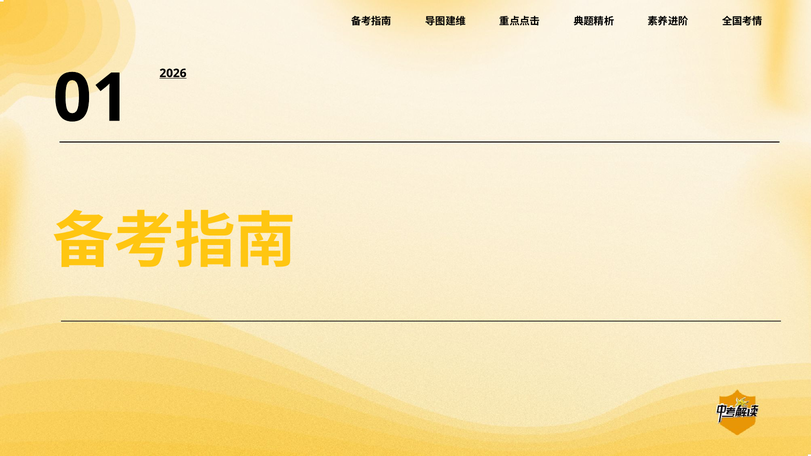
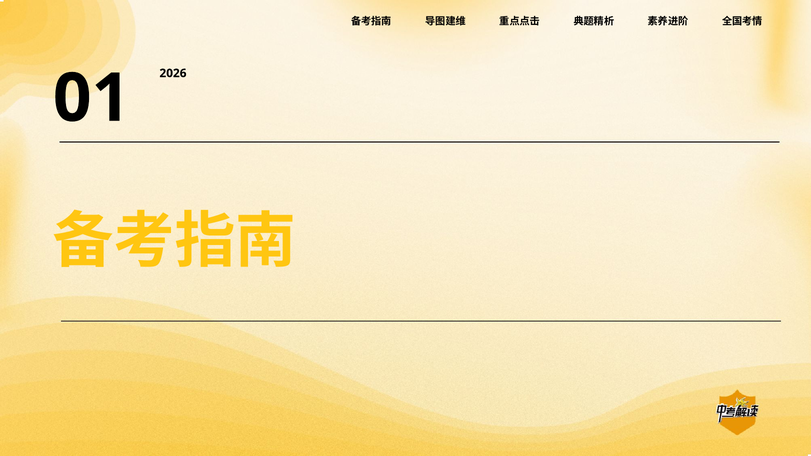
2026 underline: present -> none (173, 73)
